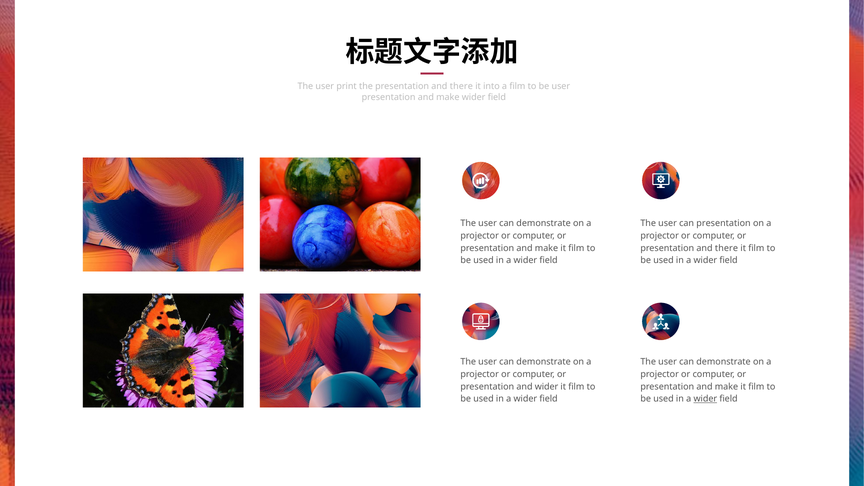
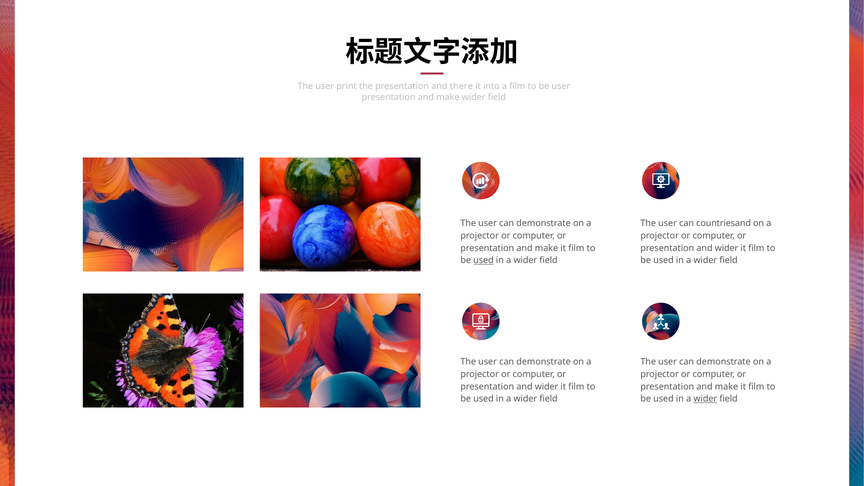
can presentation: presentation -> countriesand (724, 224)
there: there -> wider (727, 248)
used underline: none -> present (483, 260)
